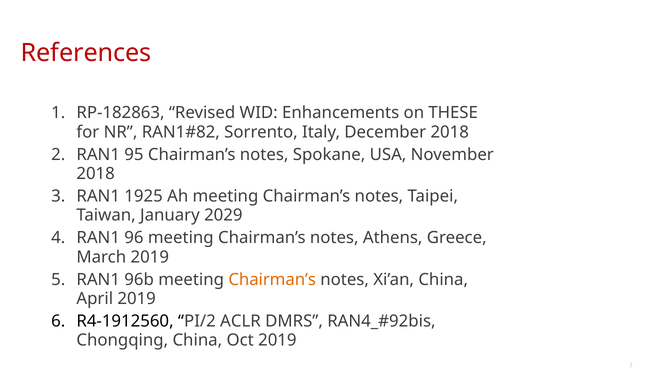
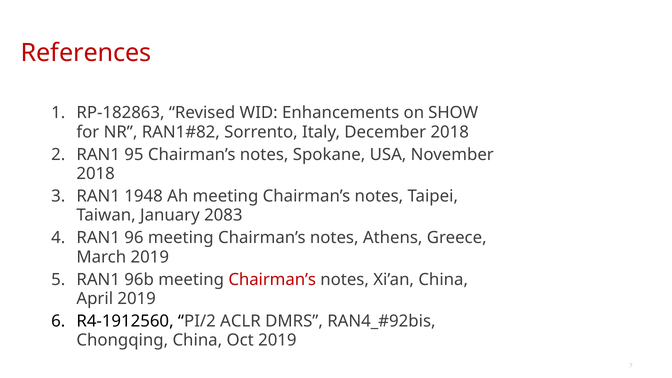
THESE: THESE -> SHOW (453, 113)
1925: 1925 -> 1948 (144, 196)
2029: 2029 -> 2083 (223, 215)
Chairman’s colour: orange -> red (272, 280)
